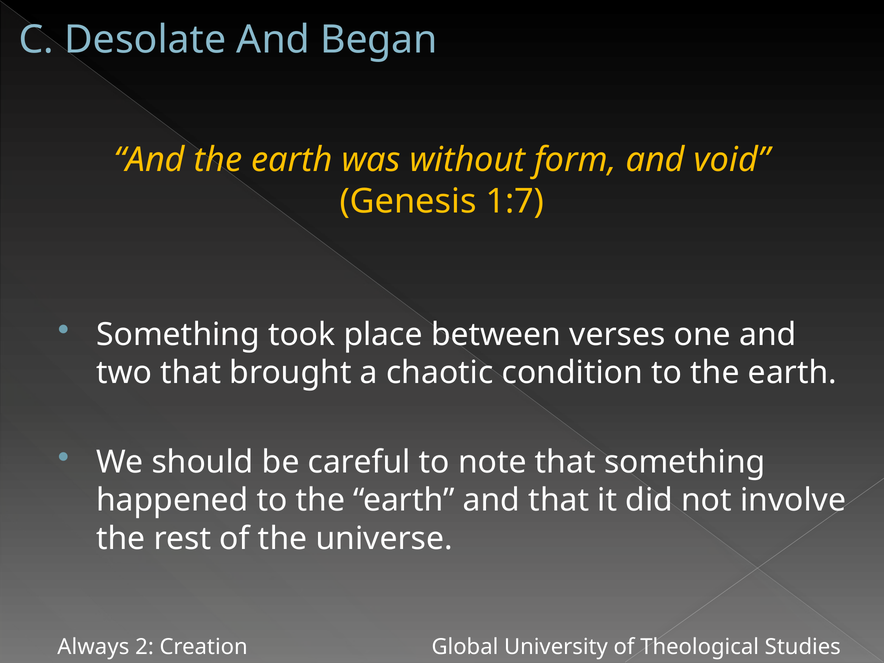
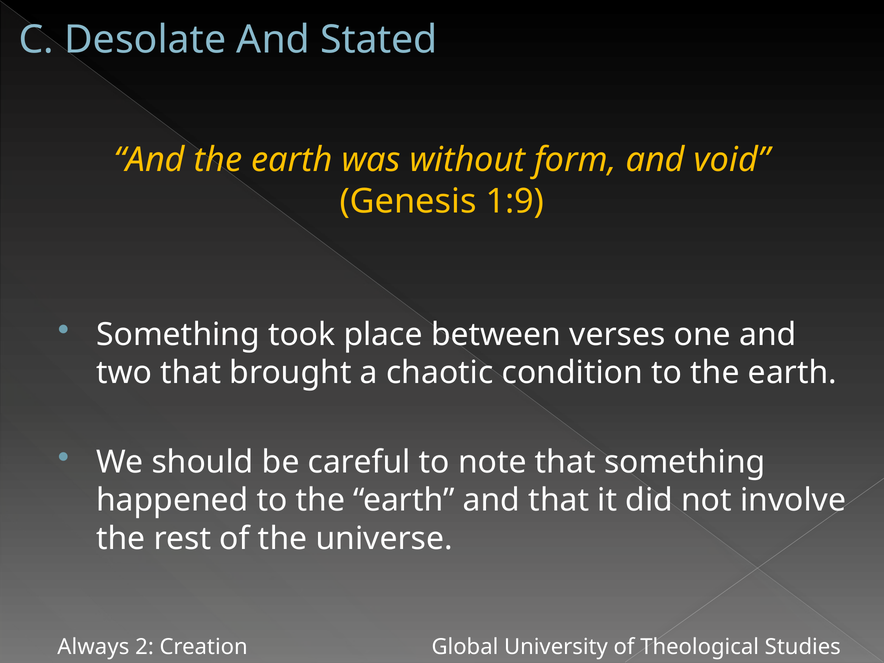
Began: Began -> Stated (379, 40)
1:7: 1:7 -> 1:9 (515, 201)
